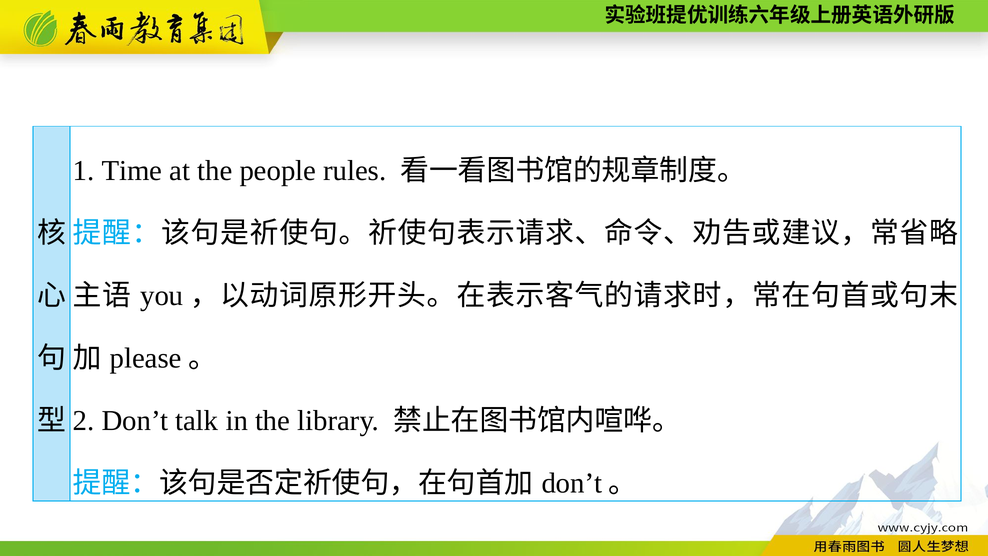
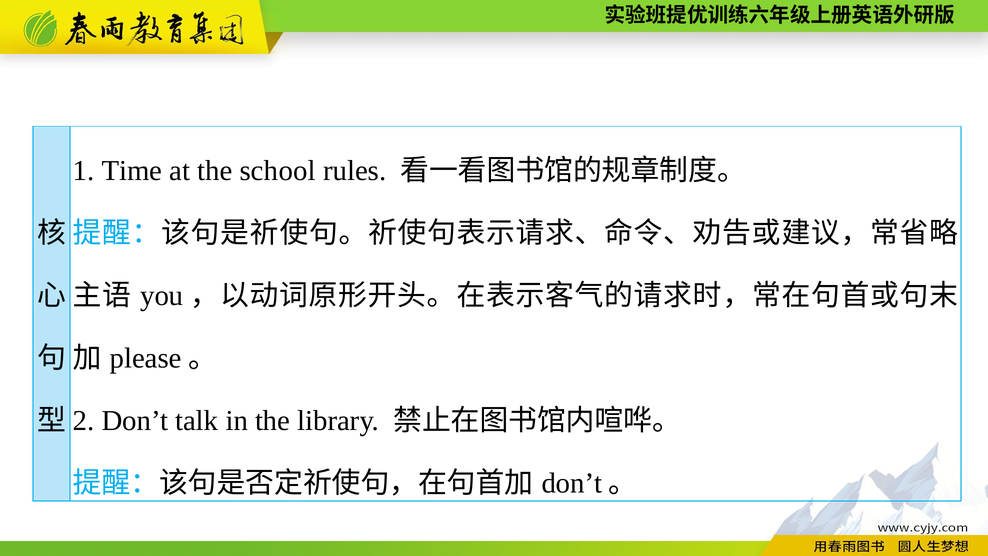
people: people -> school (278, 171)
